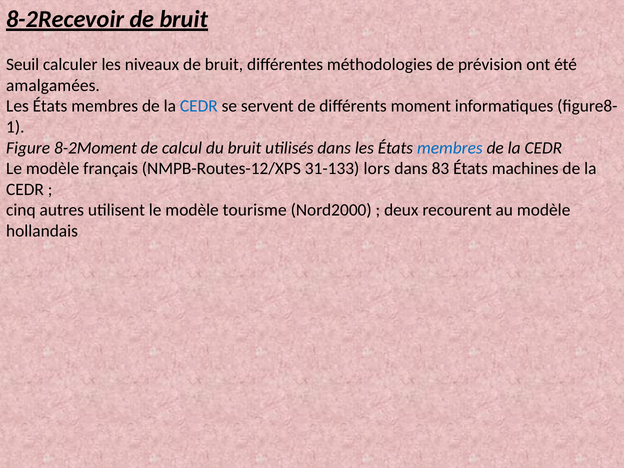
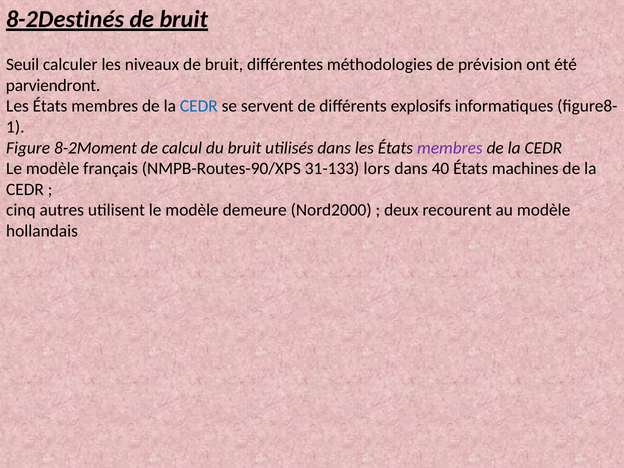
8-2Recevoir: 8-2Recevoir -> 8-2Destinés (65, 19)
amalgamées: amalgamées -> parviendront (53, 85)
moment: moment -> explosifs (421, 106)
membres colour: blue -> purple (450, 148)
NMPB-Routes-12/XPS: NMPB-Routes-12/XPS -> NMPB-Routes-90/XPS (221, 169)
83: 83 -> 40 (440, 169)
tourisme: tourisme -> demeure (255, 210)
